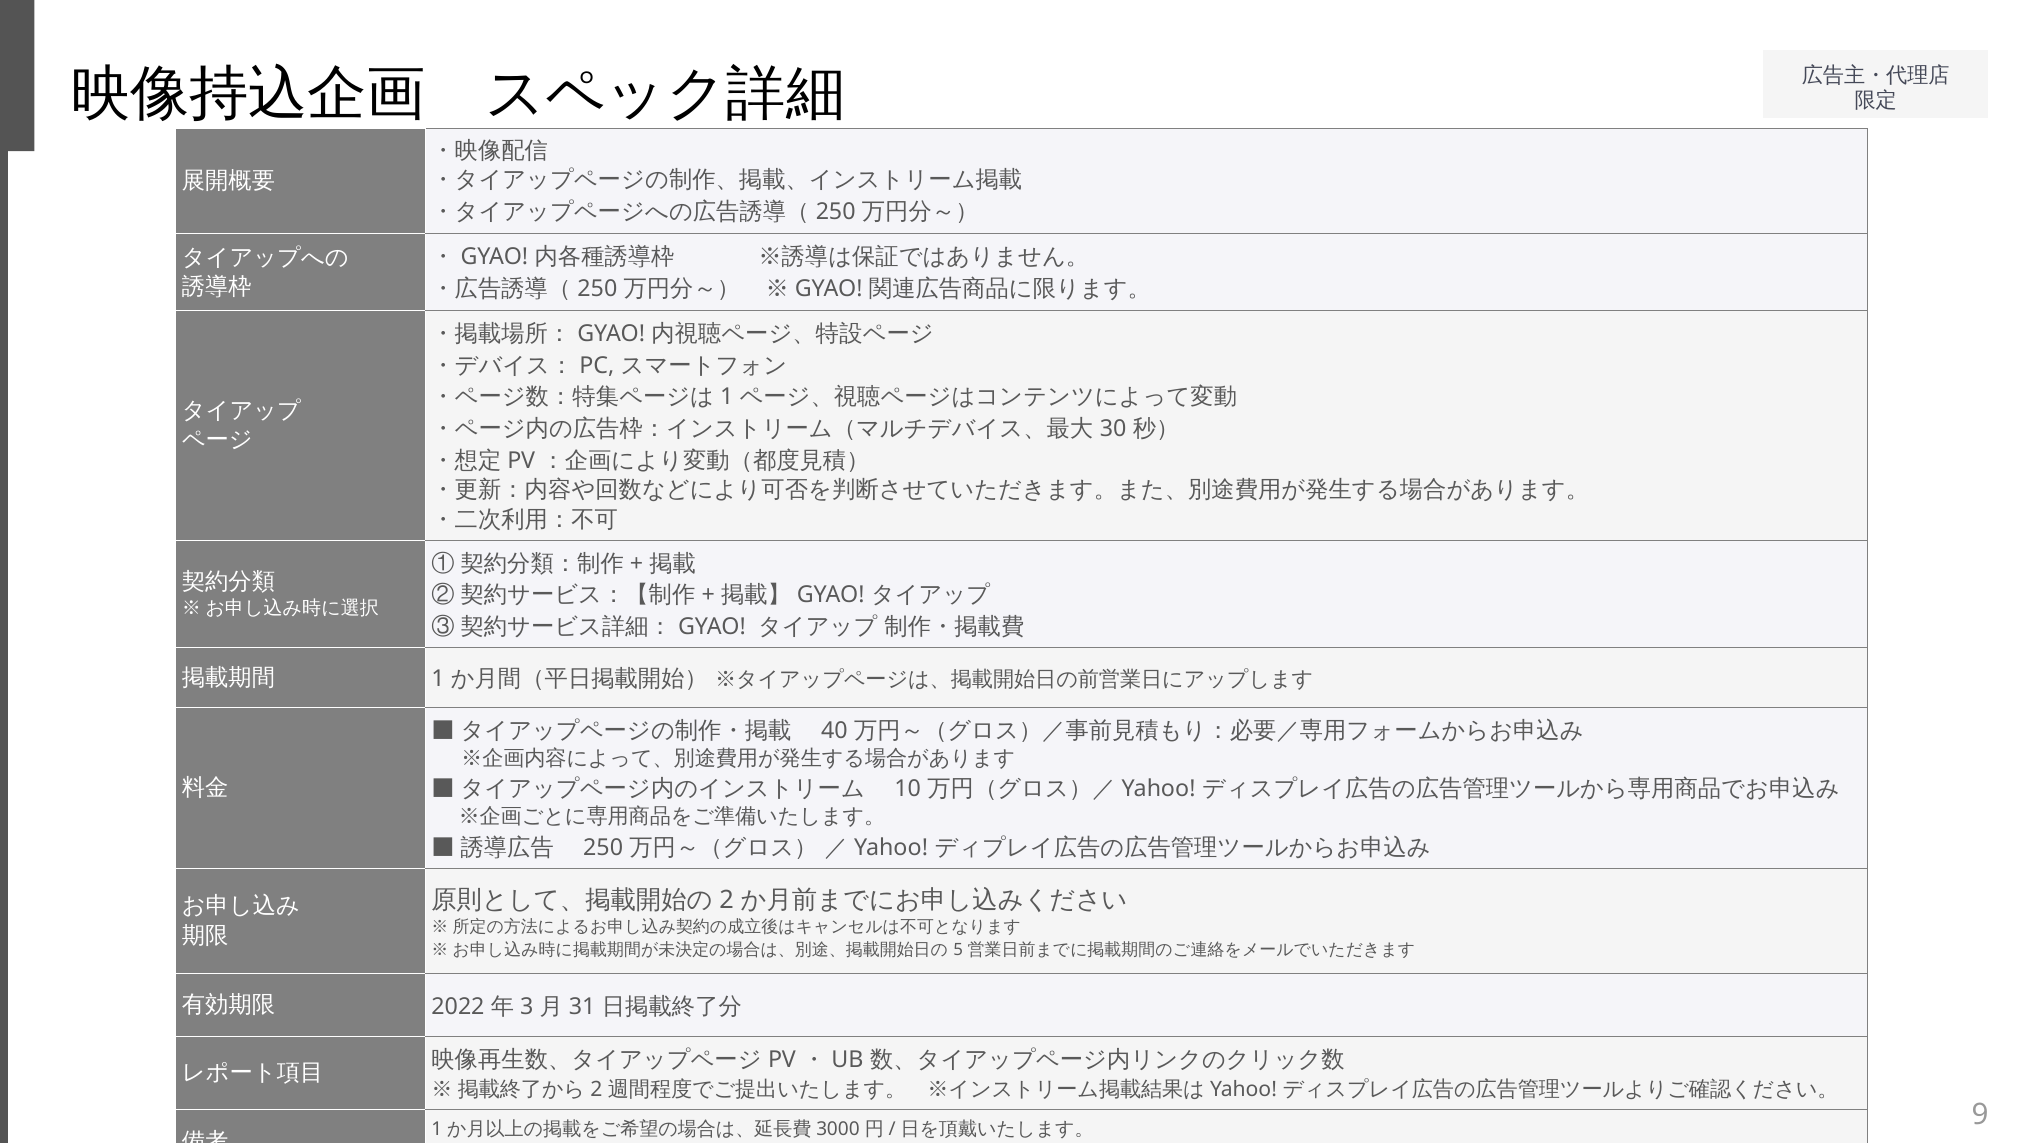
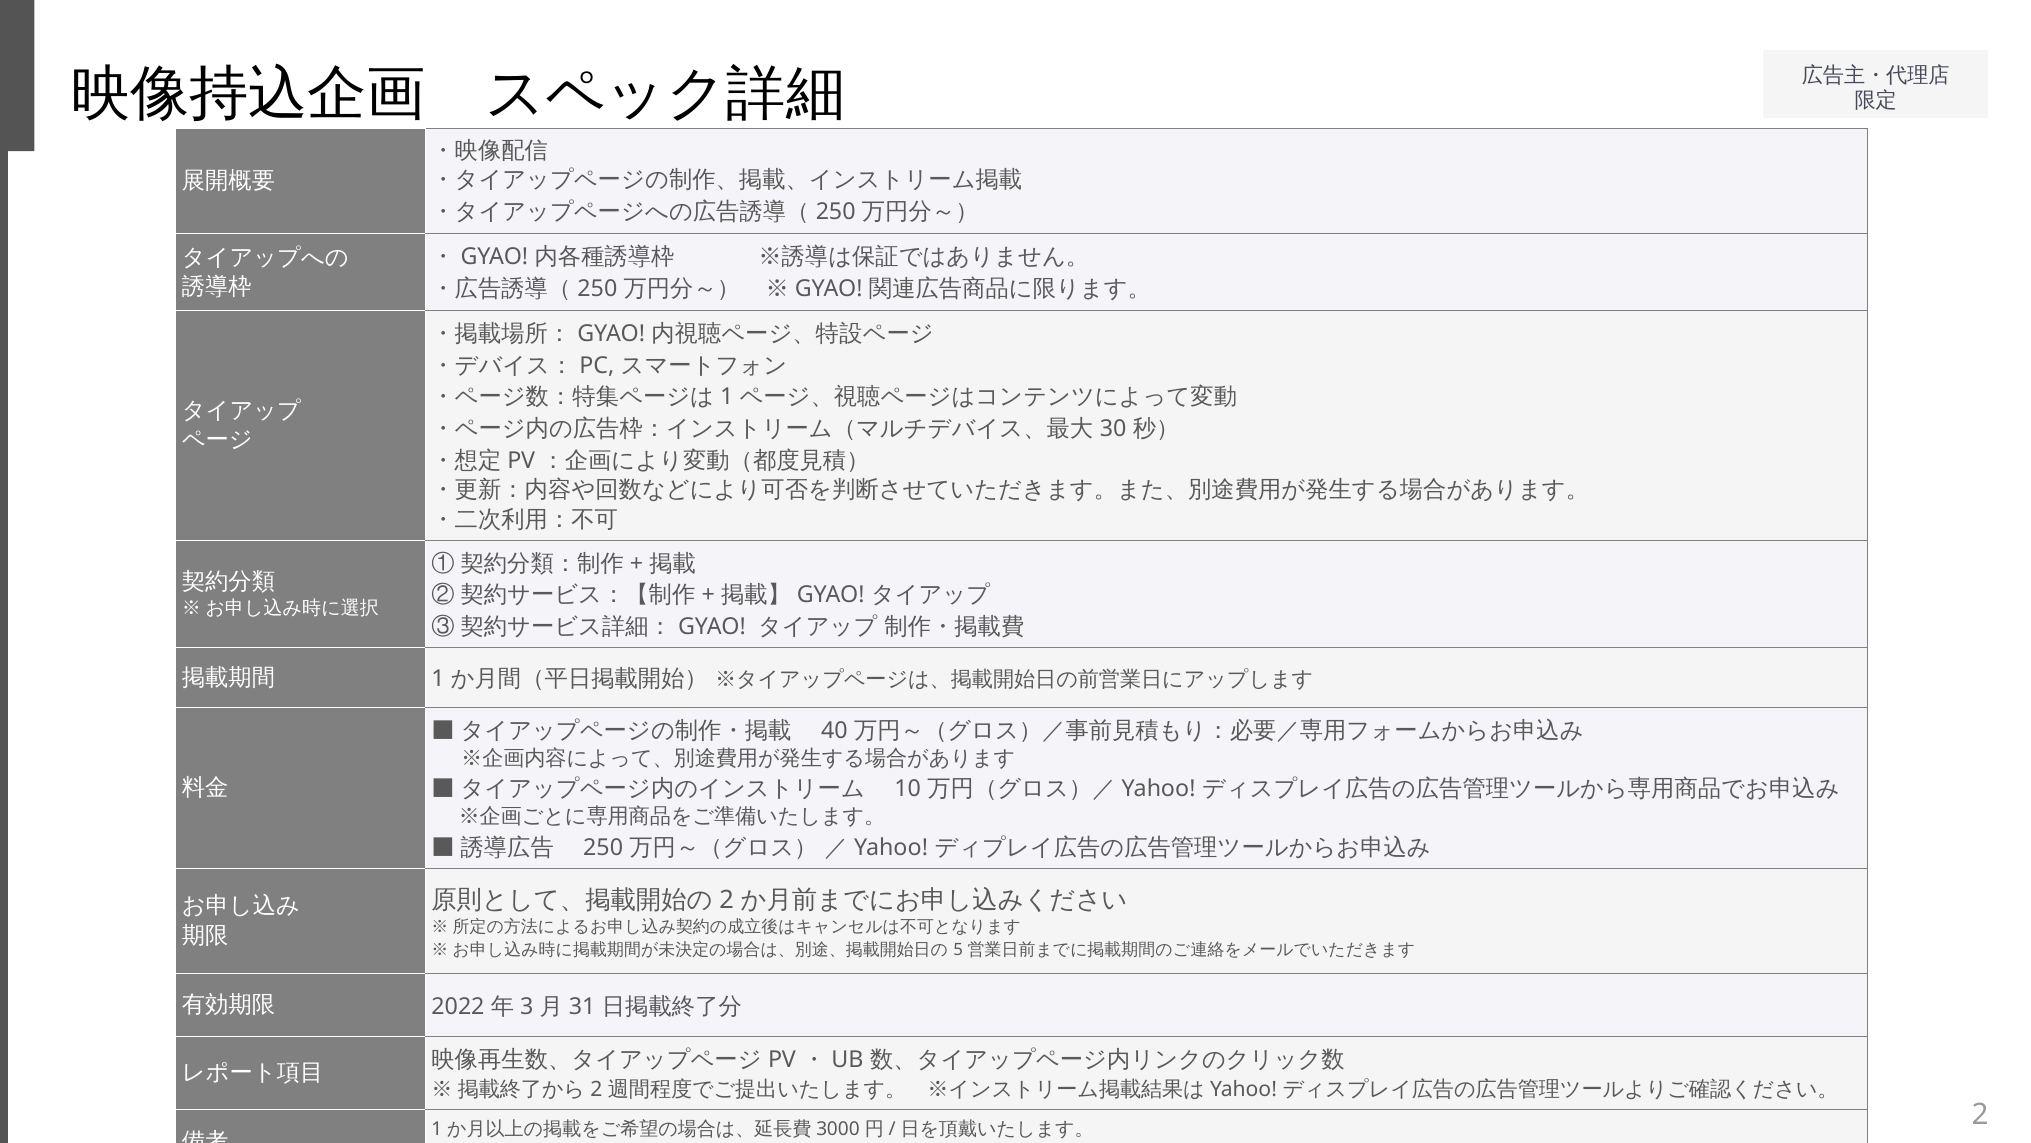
9: 9 -> 2 (1980, 1114)
